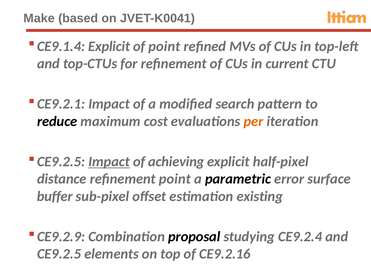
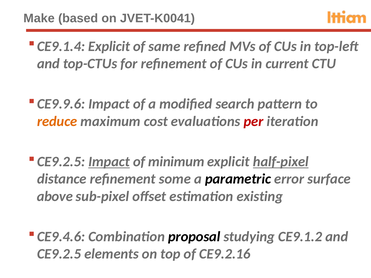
of point: point -> same (164, 46)
CE9.2.1: CE9.2.1 -> CE9.9.6 (61, 104)
reduce colour: black -> orange (57, 121)
per colour: orange -> red (253, 121)
achieving: achieving -> minimum (176, 162)
half-pixel underline: none -> present (281, 162)
refinement point: point -> some (175, 179)
buffer: buffer -> above (55, 196)
CE9.2.9: CE9.2.9 -> CE9.4.6 (61, 237)
CE9.2.4: CE9.2.4 -> CE9.1.2 (300, 237)
